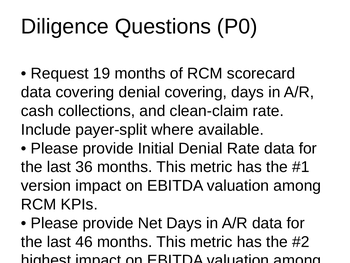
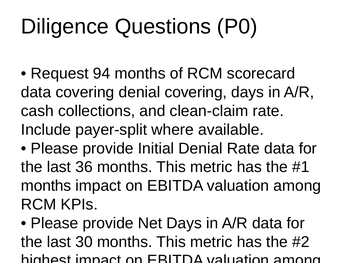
19: 19 -> 94 (102, 73)
version: version -> months (46, 185)
46: 46 -> 30 (84, 241)
